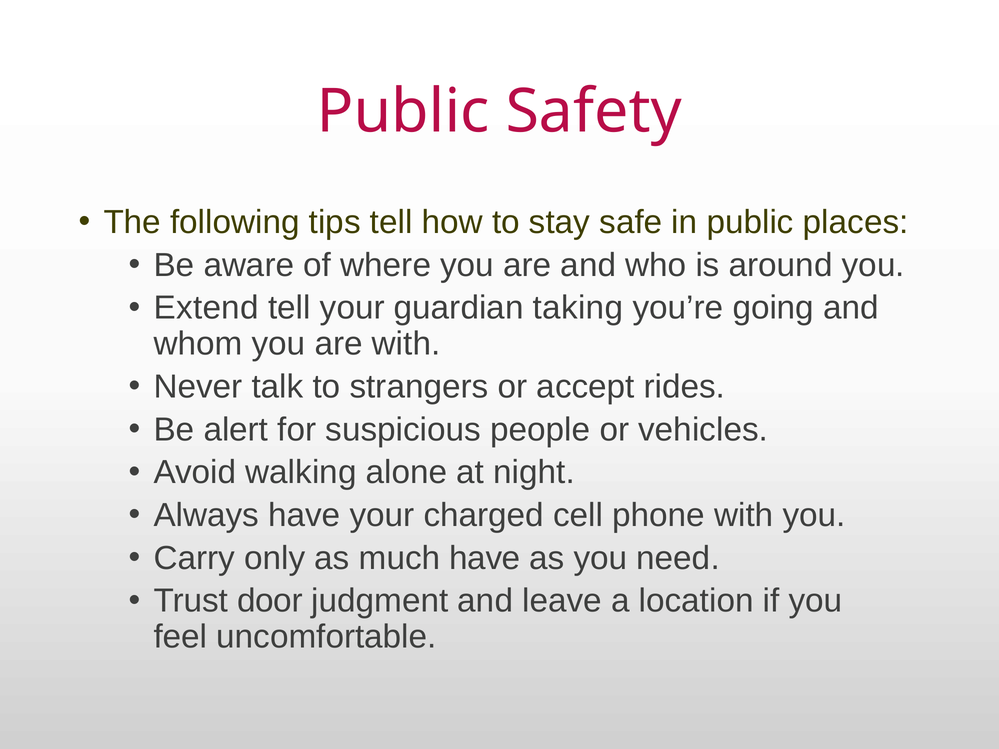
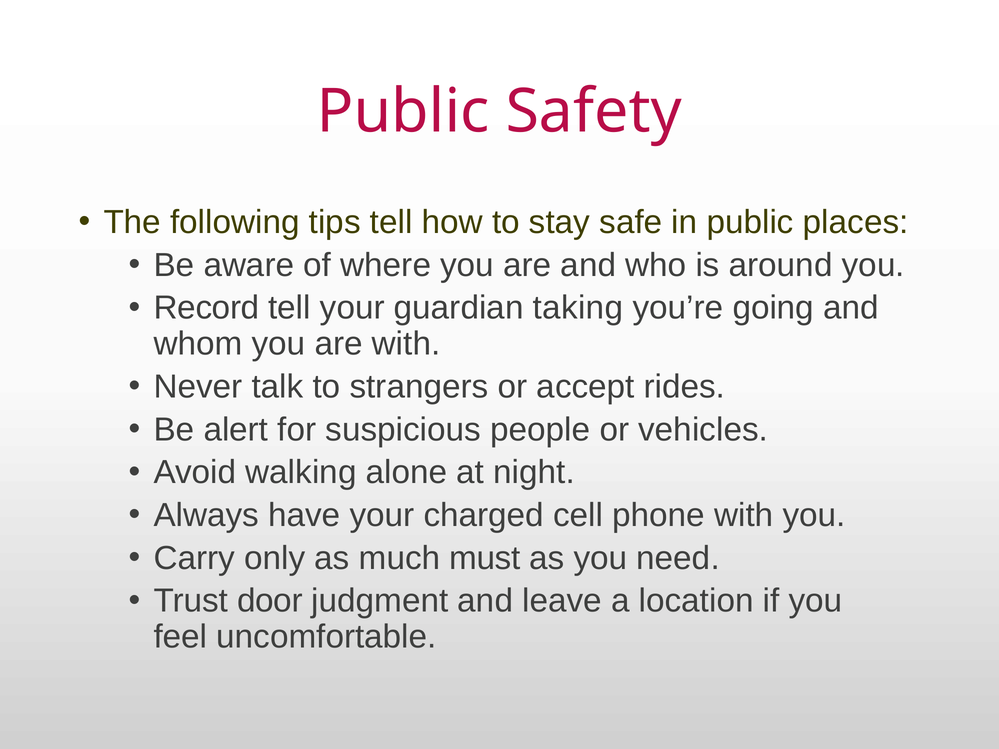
Extend: Extend -> Record (206, 308)
much have: have -> must (485, 558)
